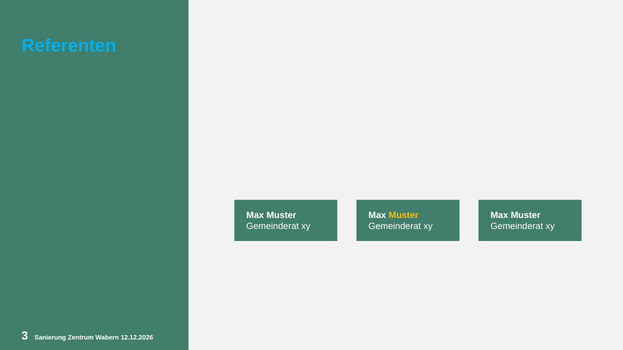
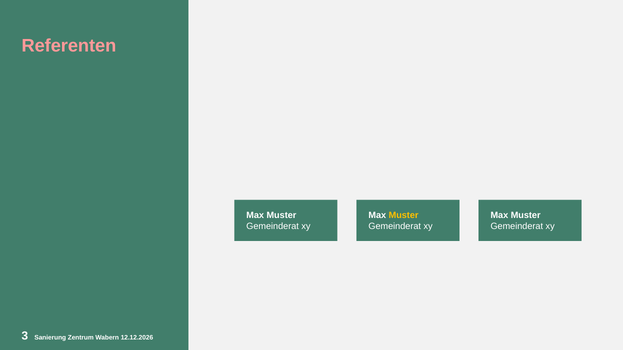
Referenten colour: light blue -> pink (69, 46)
